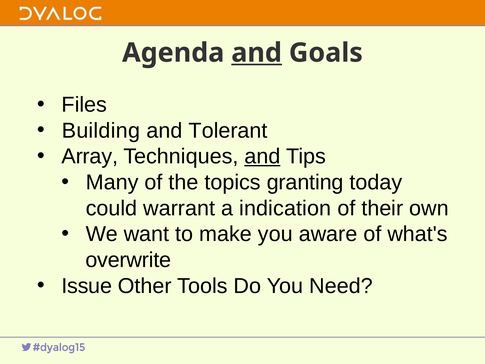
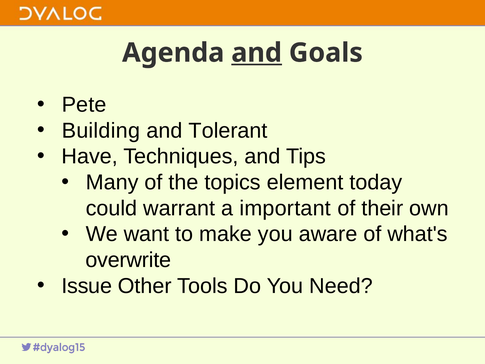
Files: Files -> Pete (84, 105)
Array: Array -> Have (90, 156)
and underline: present -> none (262, 156)
granting: granting -> element (305, 182)
indication: indication -> important (285, 208)
